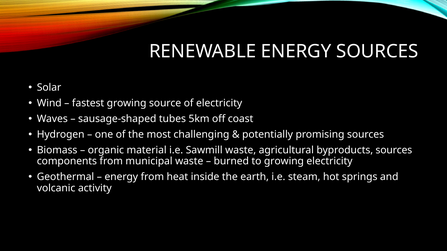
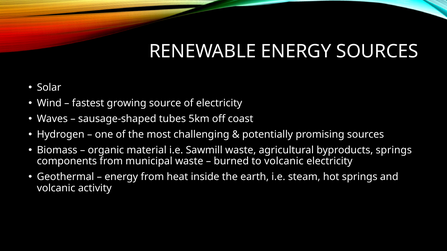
byproducts sources: sources -> springs (394, 150)
to growing: growing -> volcanic (284, 162)
